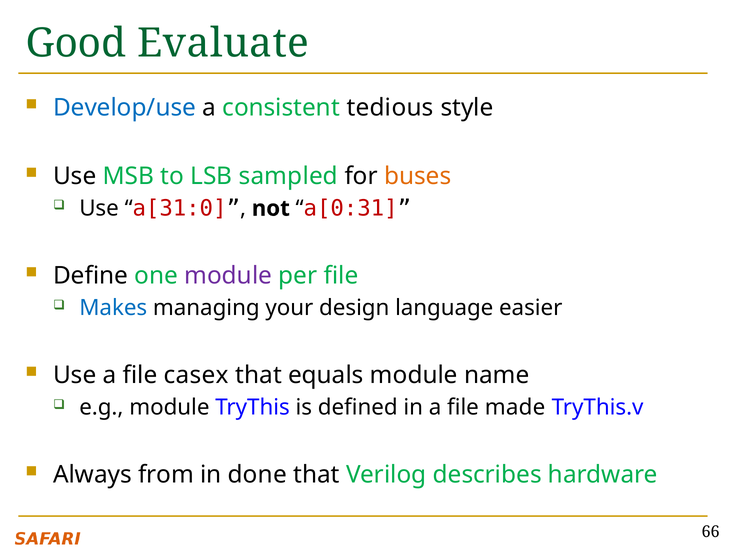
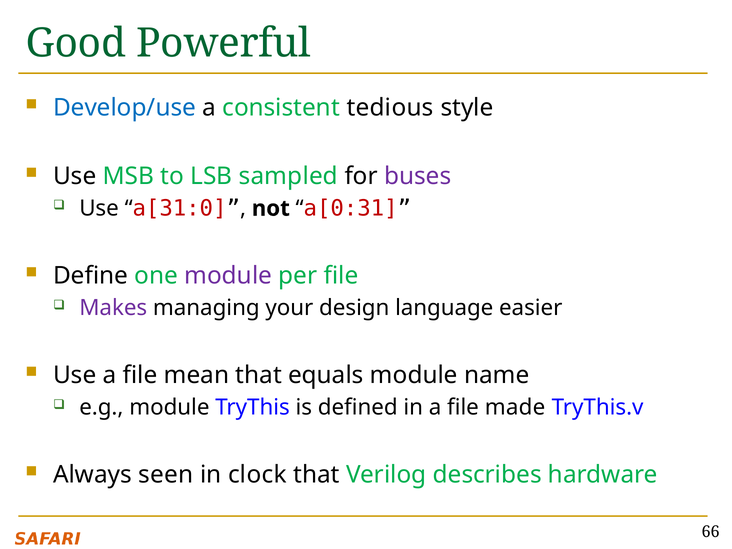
Evaluate: Evaluate -> Powerful (224, 43)
buses colour: orange -> purple (418, 176)
Makes colour: blue -> purple (113, 308)
casex: casex -> mean (196, 375)
from: from -> seen (166, 475)
done: done -> clock (257, 475)
